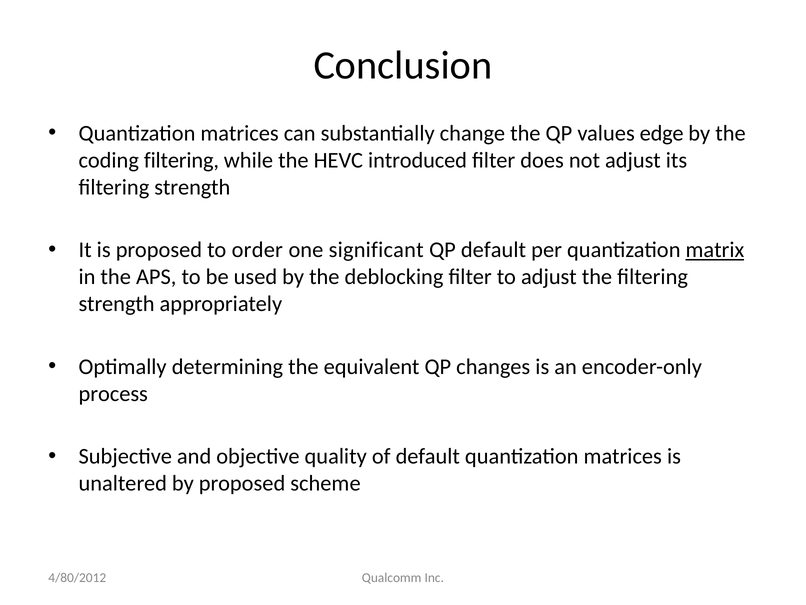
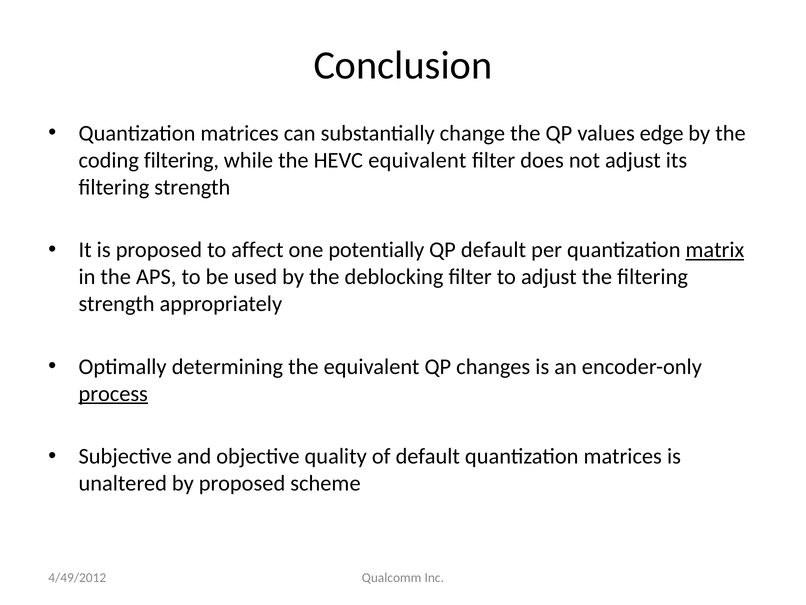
HEVC introduced: introduced -> equivalent (417, 160)
order: order -> affect (257, 250)
significant: significant -> potentially (376, 250)
process underline: none -> present (113, 393)
4/80/2012: 4/80/2012 -> 4/49/2012 (77, 577)
